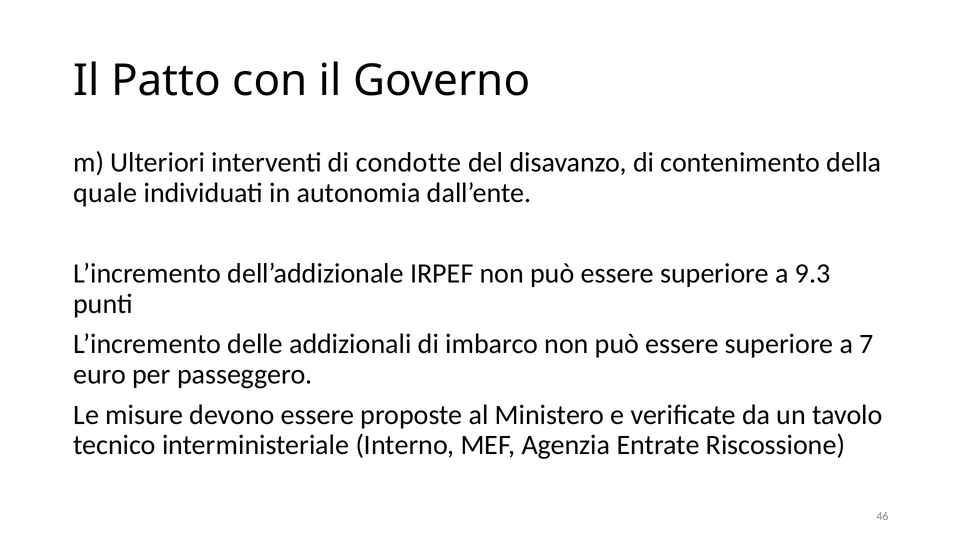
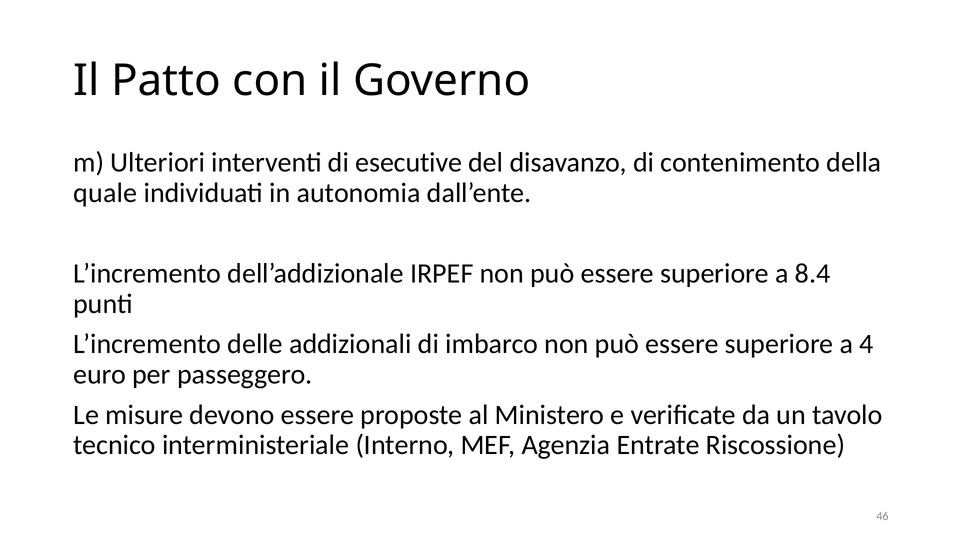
condotte: condotte -> esecutive (409, 163)
9.3: 9.3 -> 8.4 (813, 274)
7: 7 -> 4 (867, 344)
